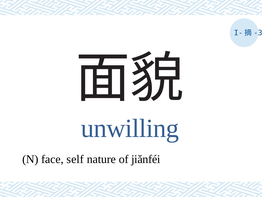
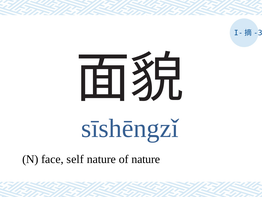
unwilling: unwilling -> sīshēngzǐ (130, 128)
of jiǎnféi: jiǎnféi -> nature (146, 159)
